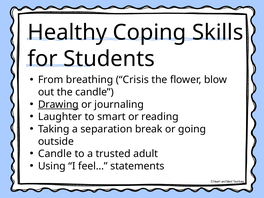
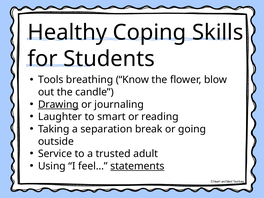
From: From -> Tools (51, 80)
Crisis: Crisis -> Know (132, 80)
Candle: Candle -> Service (55, 154)
statements underline: none -> present (137, 166)
